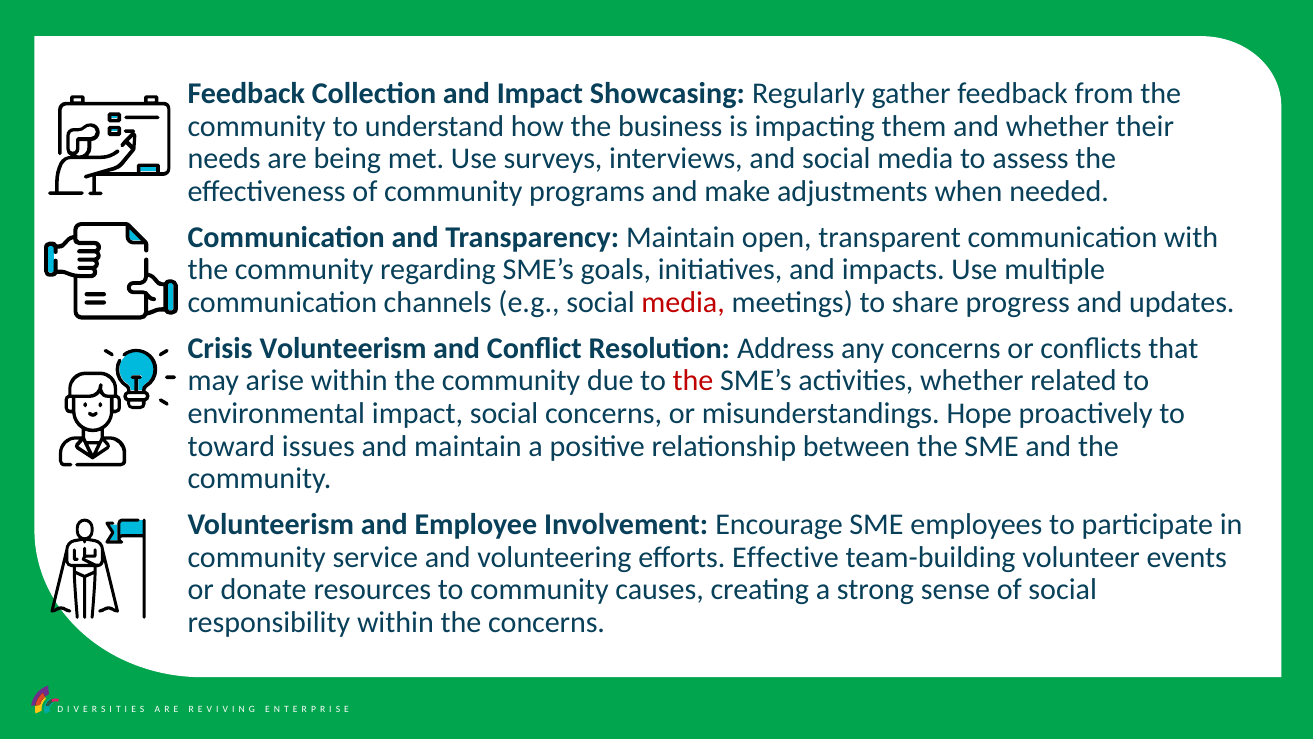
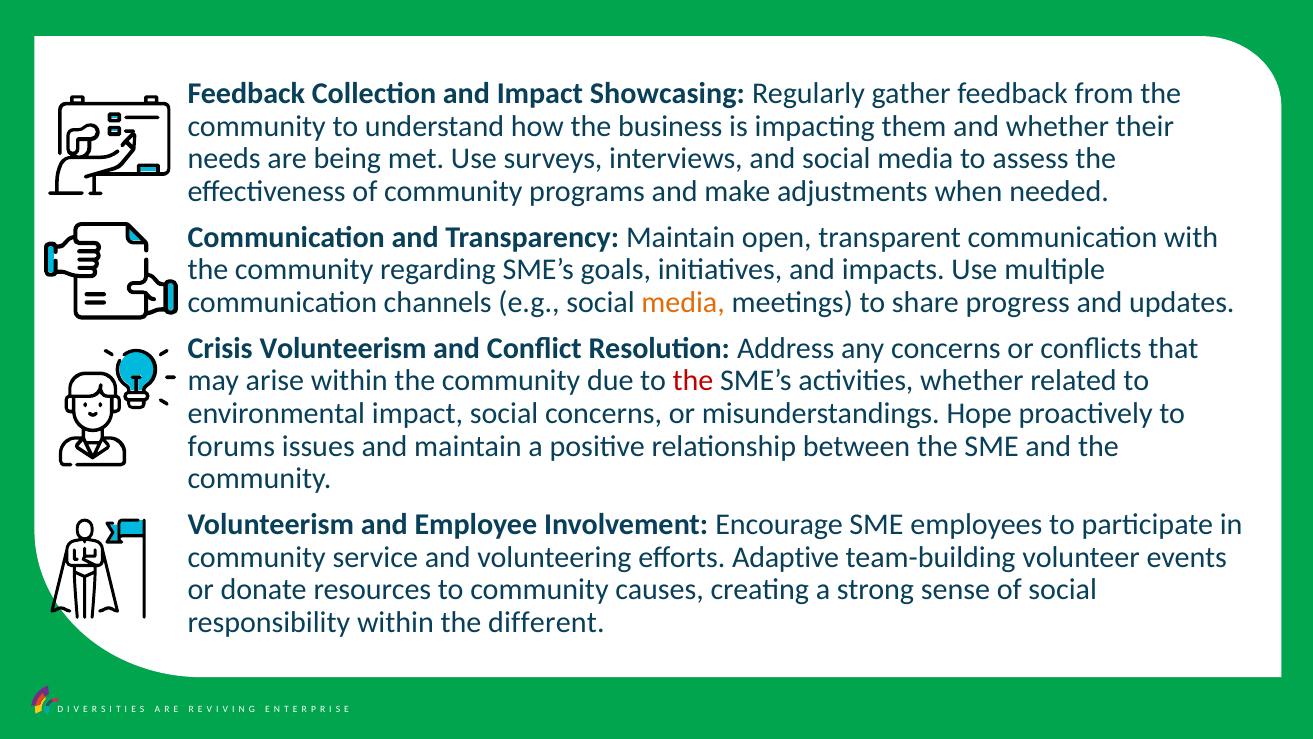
media colour: red -> orange (683, 302)
toward: toward -> forums (231, 446)
Effective: Effective -> Adaptive (786, 557)
the concerns: concerns -> different (546, 622)
